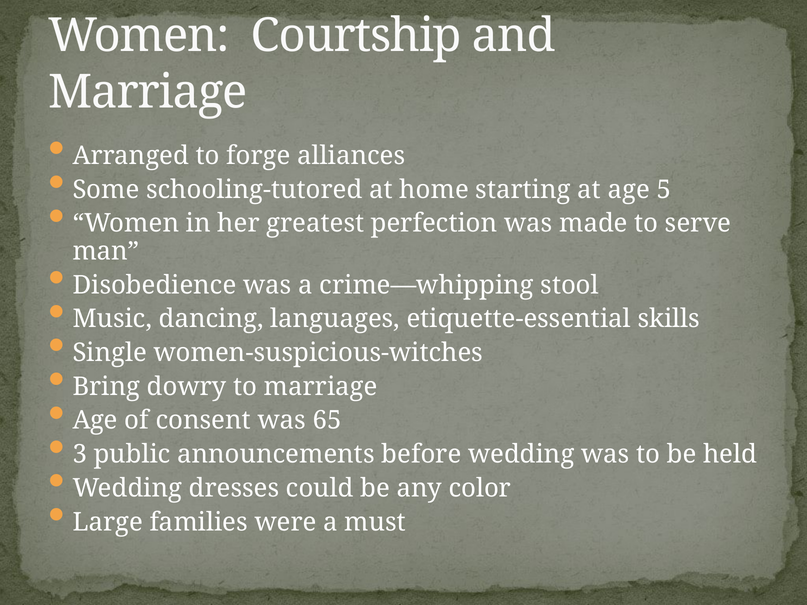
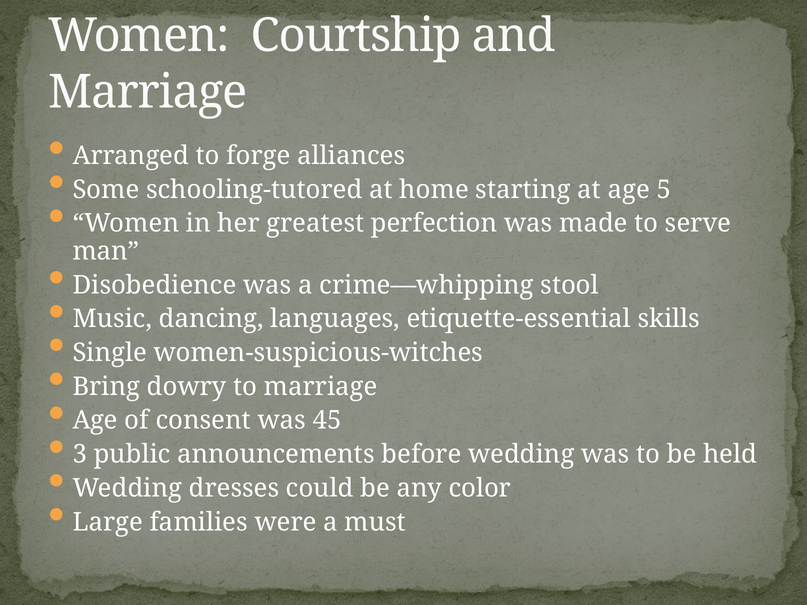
65: 65 -> 45 (327, 421)
